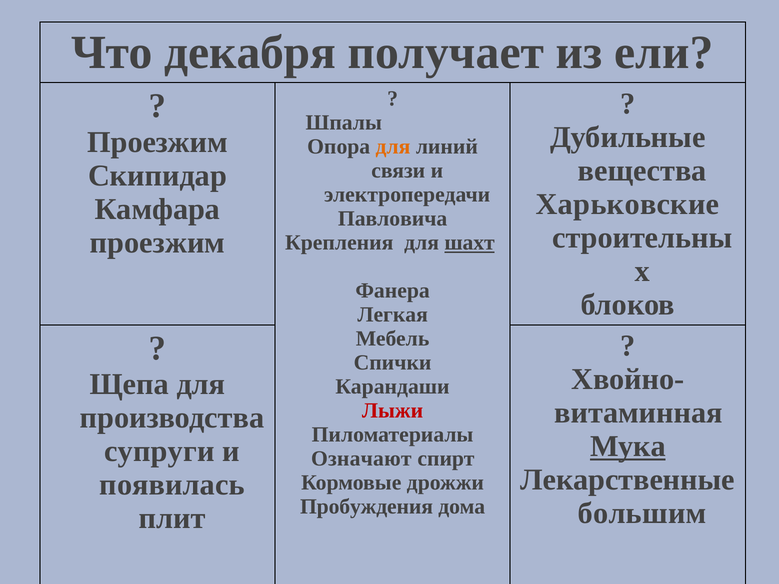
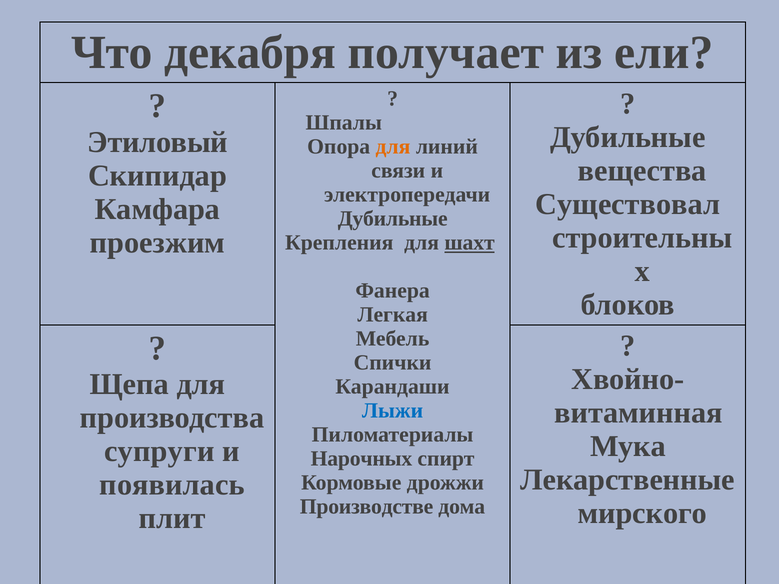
Проезжим: Проезжим -> Этиловый (158, 142)
Харьковские: Харьковские -> Существовал (628, 204)
Павловича: Павловича -> Дубильные (393, 219)
Лыжи colour: red -> blue (393, 411)
Мука underline: present -> none (628, 447)
Означают: Означают -> Нарочных (361, 459)
Пробуждения: Пробуждения -> Производстве (367, 507)
большим: большим -> мирского (642, 514)
